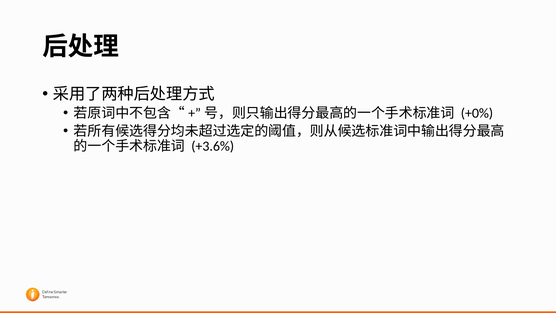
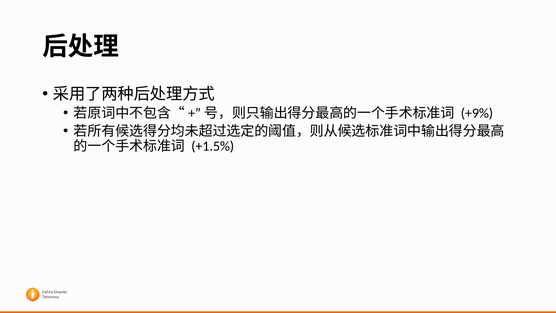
+0%: +0% -> +9% (477, 113)
+3.6%: +3.6% -> +1.5% (213, 146)
